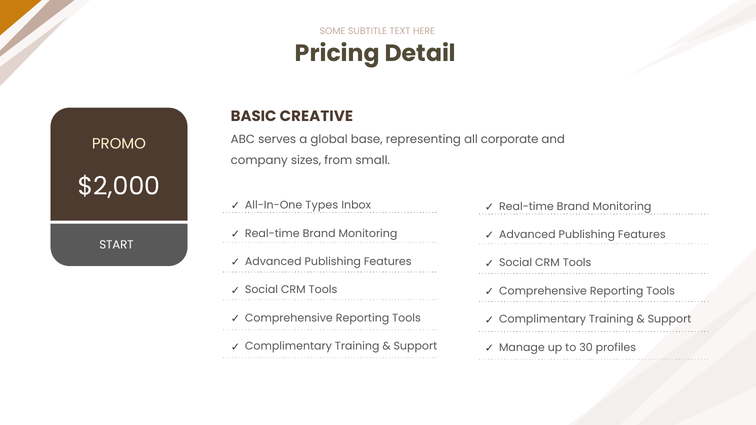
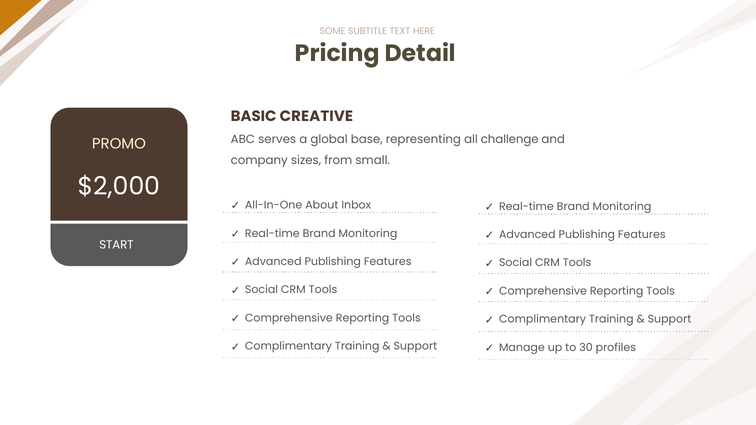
corporate: corporate -> challenge (510, 139)
Types: Types -> About (322, 205)
